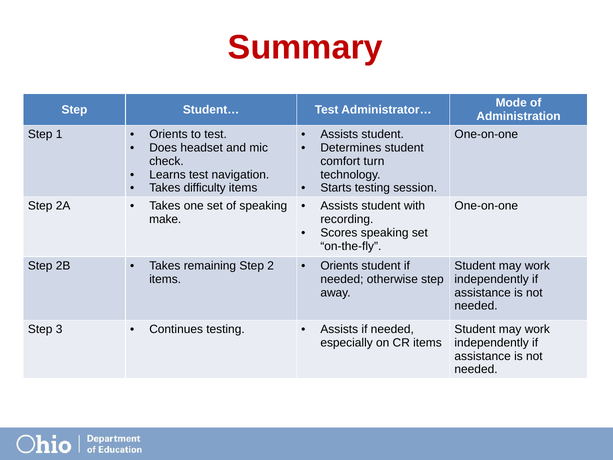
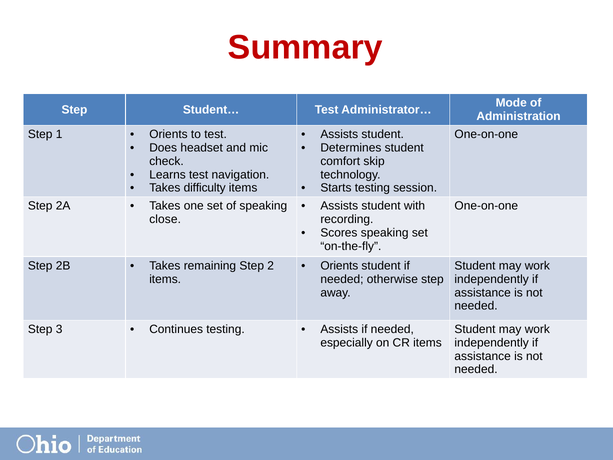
turn: turn -> skip (374, 161)
make: make -> close (165, 219)
